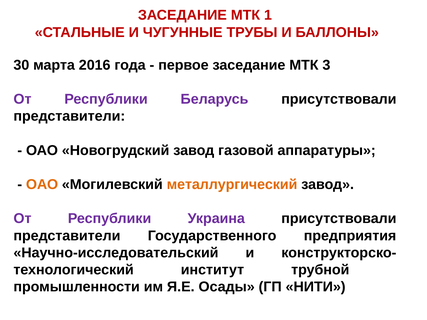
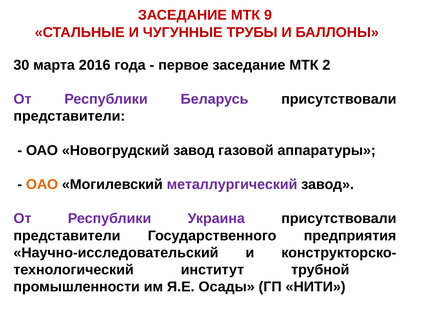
1: 1 -> 9 (268, 15)
3: 3 -> 2 (326, 65)
металлургический colour: orange -> purple (232, 185)
